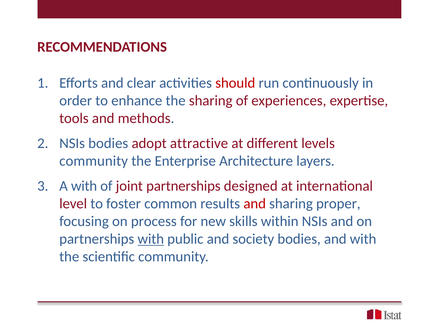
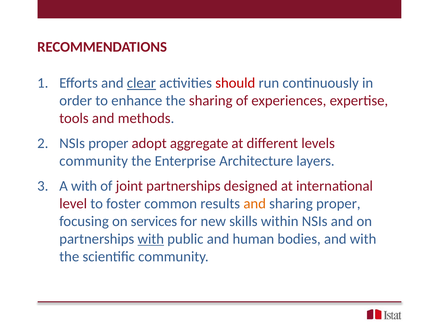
clear underline: none -> present (141, 83)
NSIs bodies: bodies -> proper (108, 143)
attractive: attractive -> aggregate (199, 143)
and colour: red -> orange (255, 204)
process: process -> services (154, 221)
society: society -> human (253, 239)
